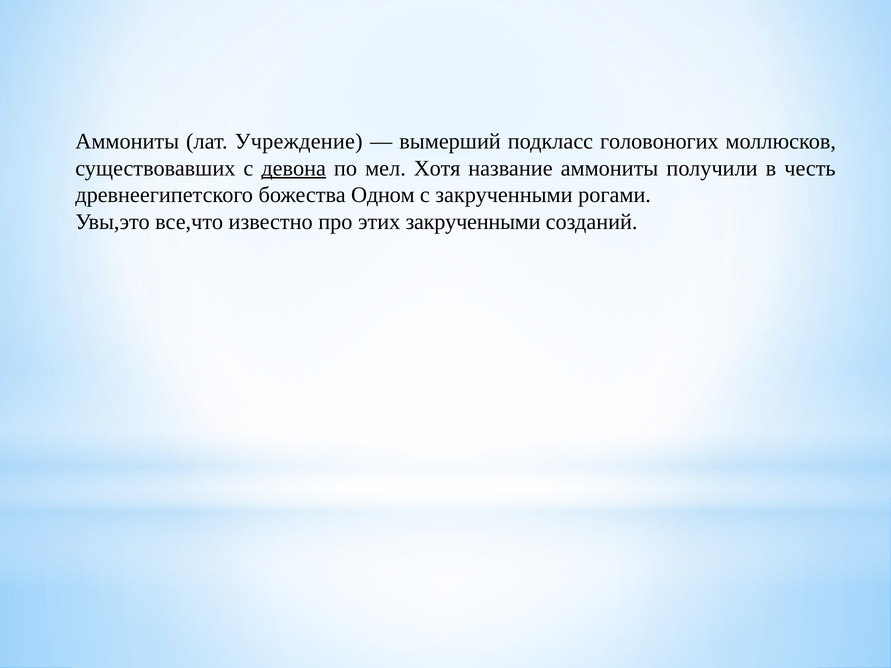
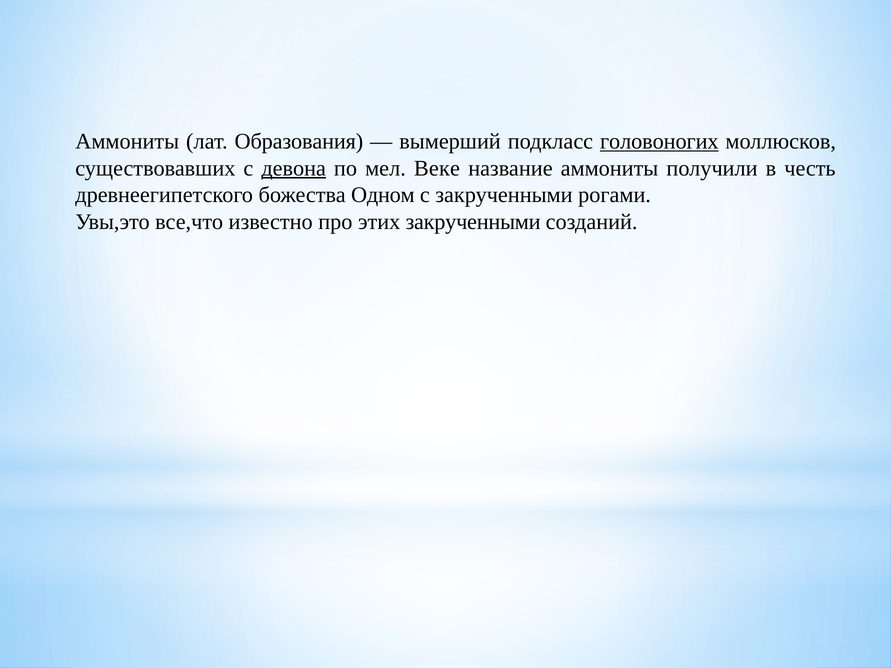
Учреждение: Учреждение -> Образования (299, 142)
головоногих underline: none -> present (659, 142)
Хотя: Хотя -> Веке (437, 168)
